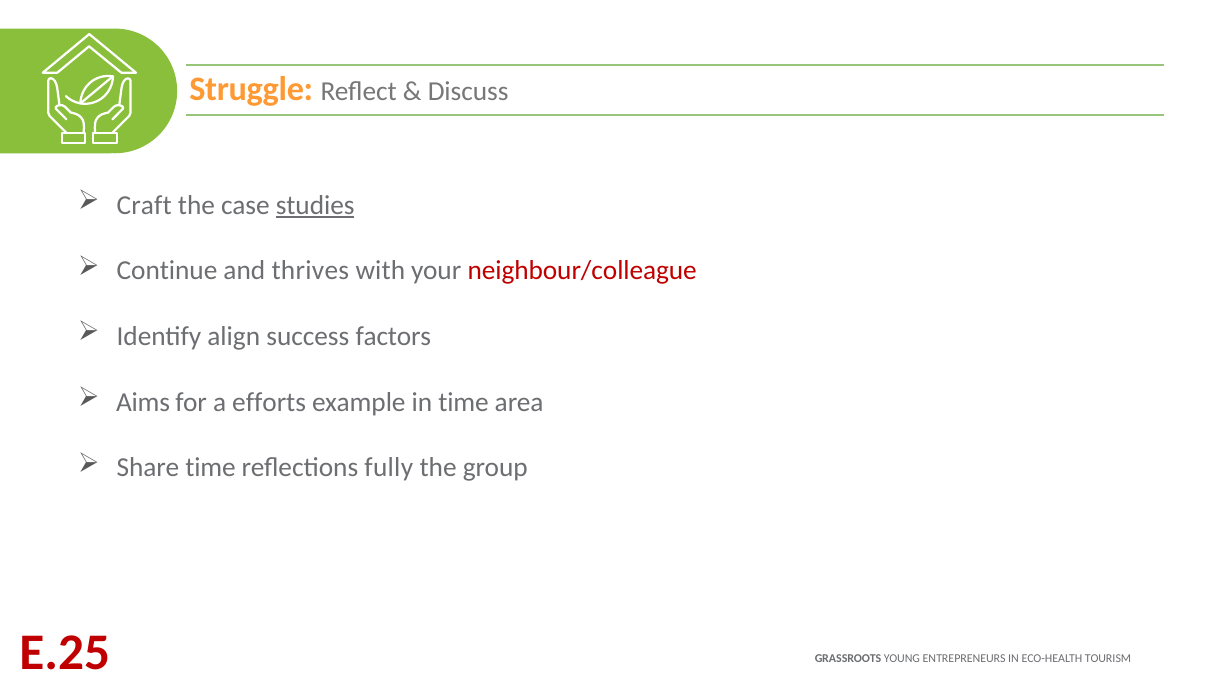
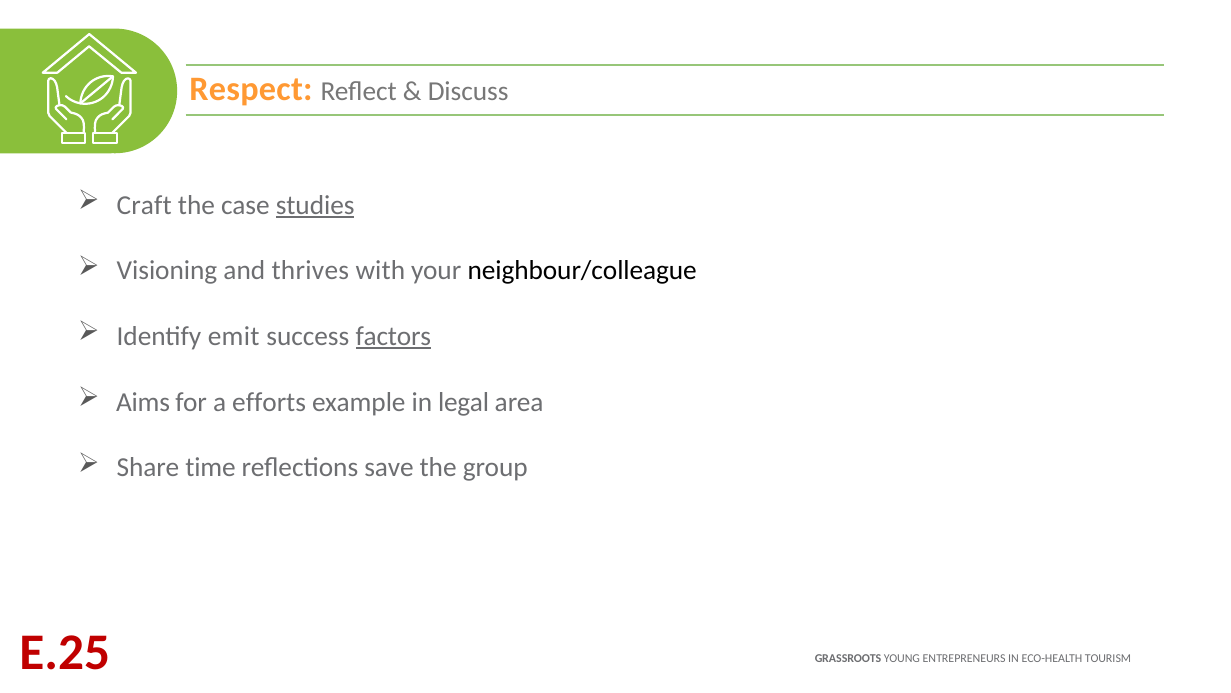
Struggle: Struggle -> Respect (251, 89)
Continue: Continue -> Visioning (167, 271)
neighbour/colleague colour: red -> black (582, 271)
align: align -> emit (234, 336)
factors underline: none -> present (393, 336)
in time: time -> legal (464, 402)
fully: fully -> save (389, 467)
